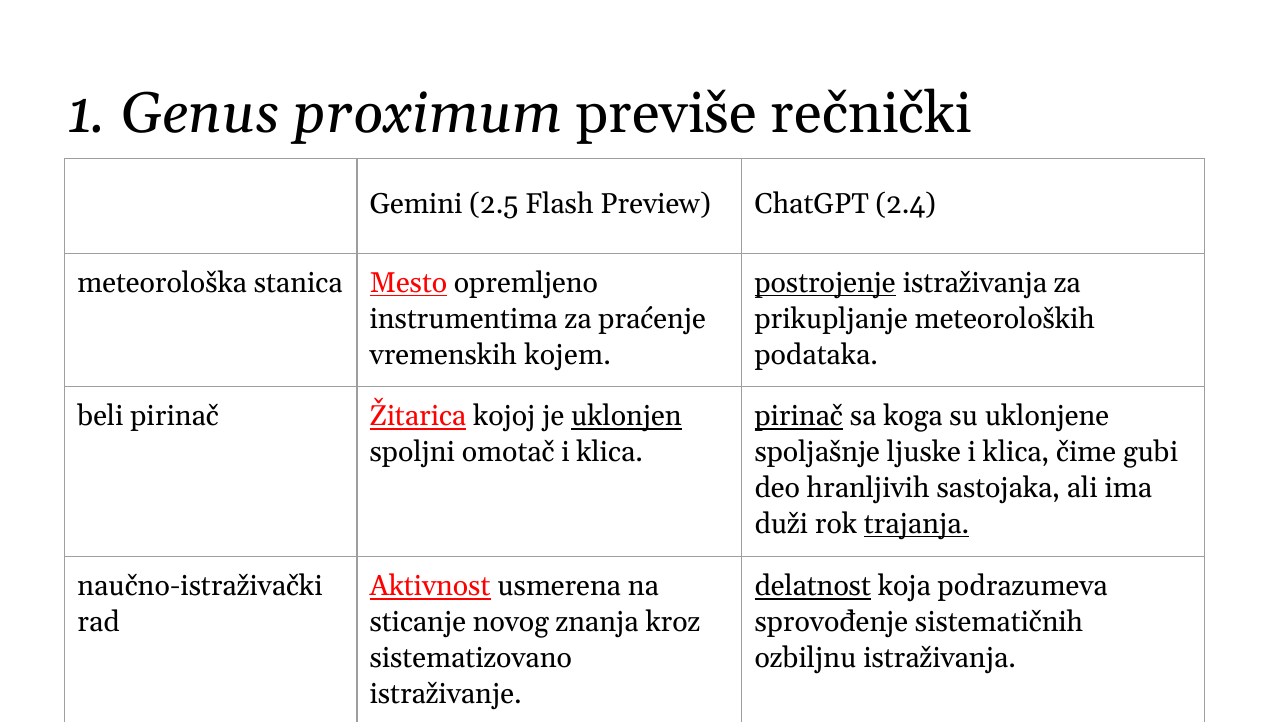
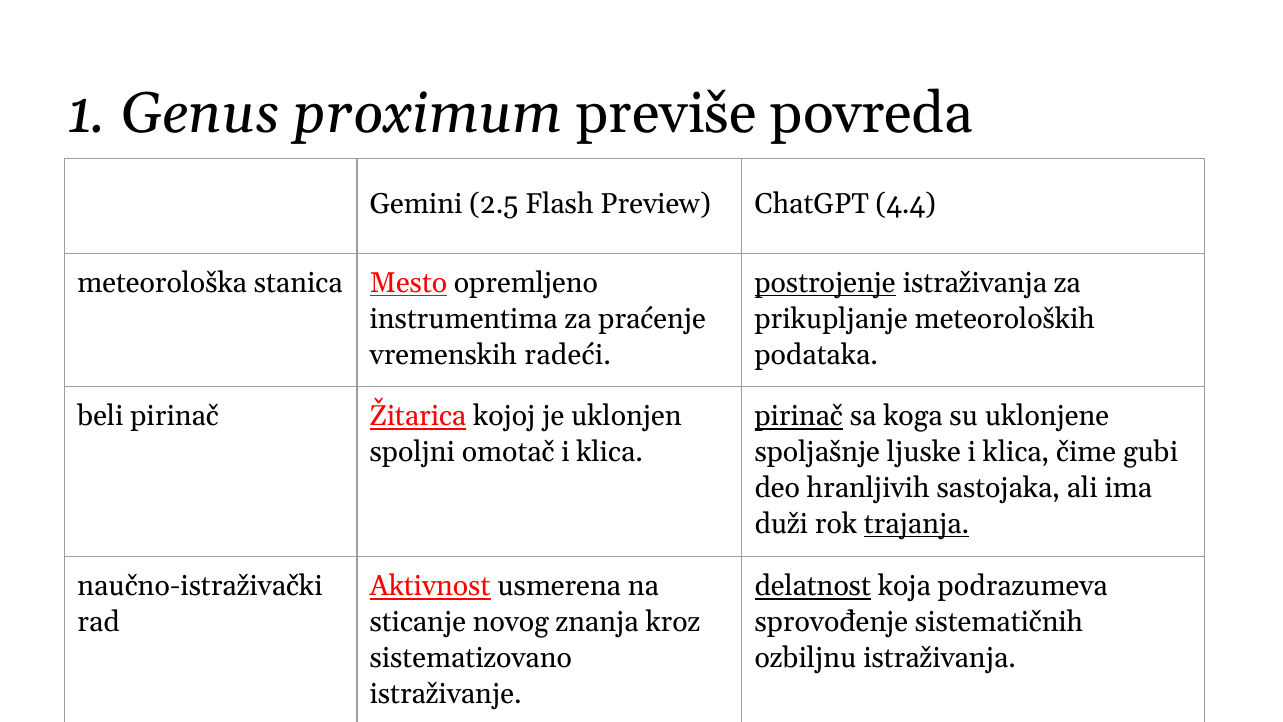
rečnički: rečnički -> povreda (872, 113)
2.4: 2.4 -> 4.4 (906, 204)
kojem: kojem -> radeći (568, 355)
uklonjen underline: present -> none (626, 416)
